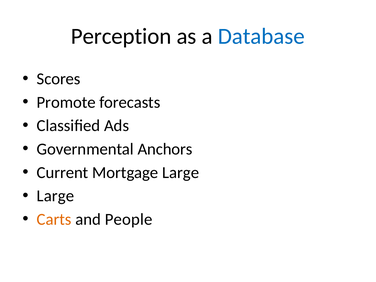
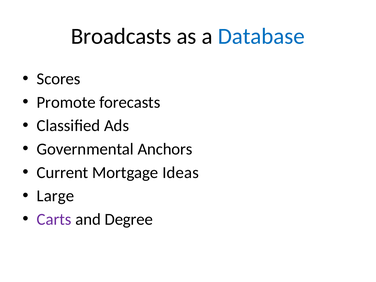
Perception: Perception -> Broadcasts (121, 36)
Mortgage Large: Large -> Ideas (181, 172)
Carts colour: orange -> purple (54, 219)
People: People -> Degree (129, 219)
